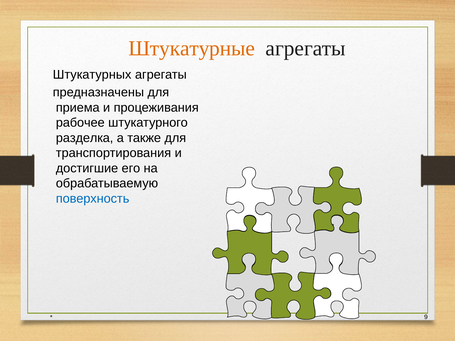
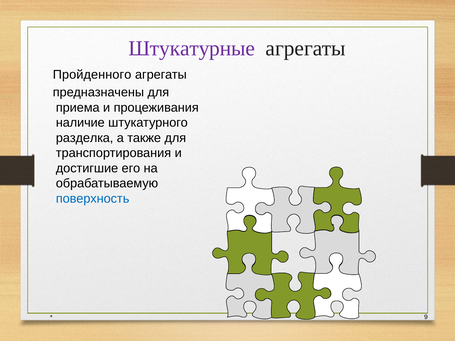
Штукатурные colour: orange -> purple (192, 48)
Штукатурных: Штукатурных -> Пройденного (92, 75)
рабочее: рабочее -> наличие (80, 123)
